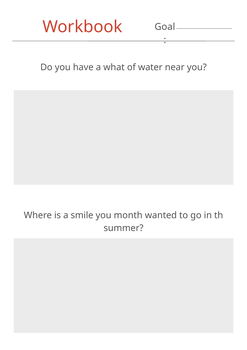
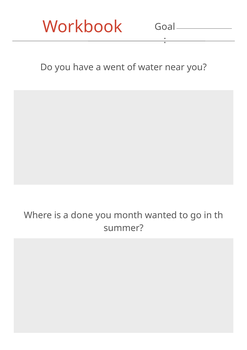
what: what -> went (114, 67)
smile: smile -> done (82, 215)
